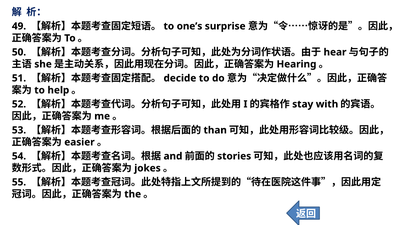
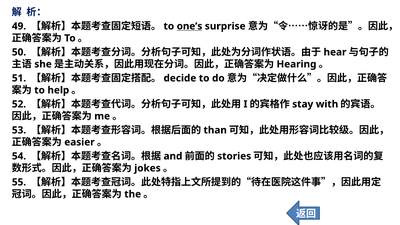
one’s underline: none -> present (190, 26)
